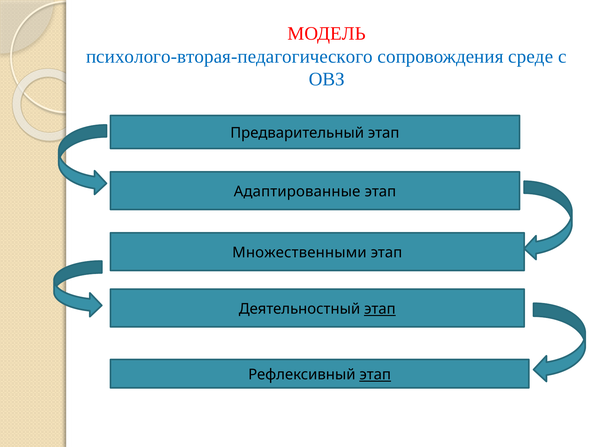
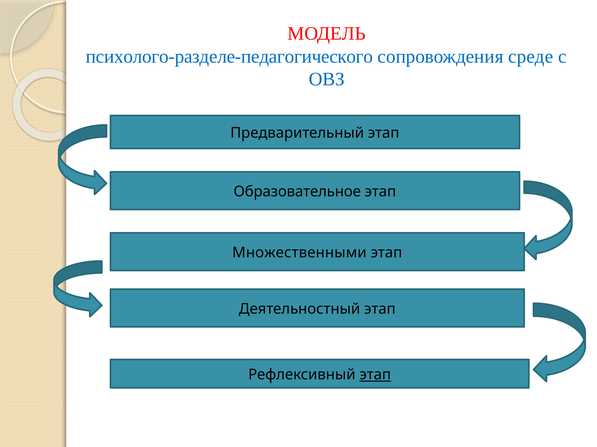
психолого-вторая-педагогического: психолого-вторая-педагогического -> психолого-разделе-педагогического (230, 57)
Адаптированные: Адаптированные -> Образовательное (297, 192)
этап underline: present -> none (380, 310)
